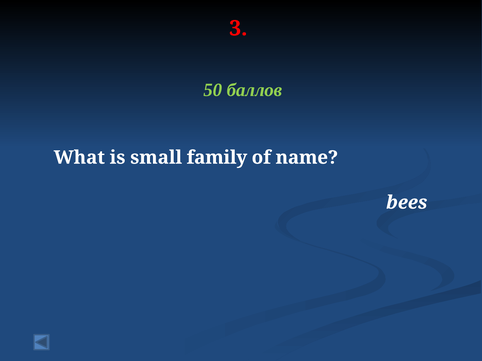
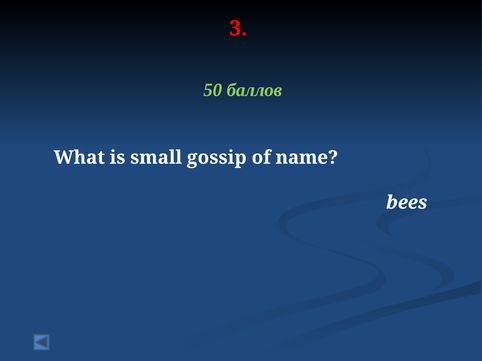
family: family -> gossip (217, 158)
